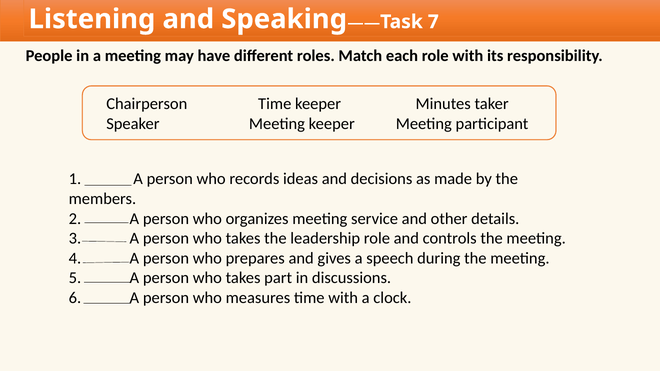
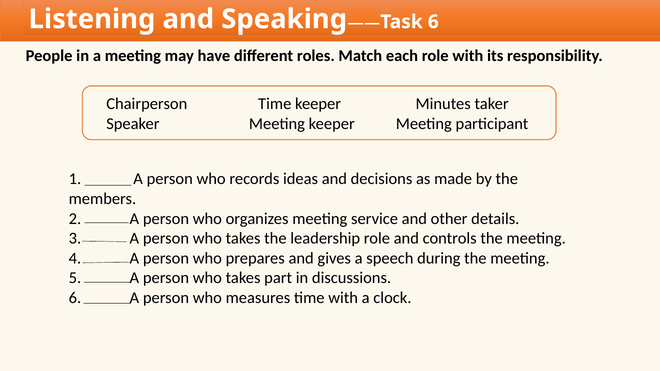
7: 7 -> 6 (433, 22)
